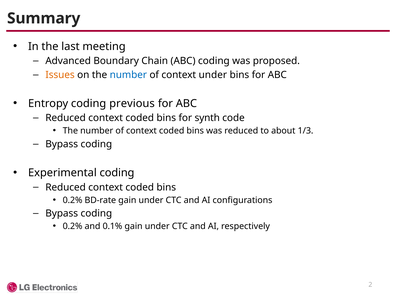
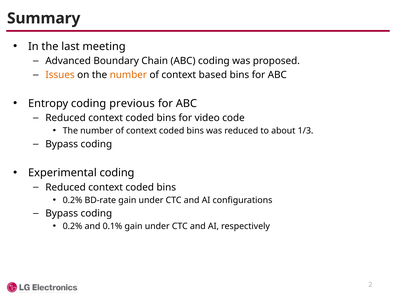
number colour: blue -> orange (128, 75)
context under: under -> based (213, 75)
synth: synth -> video (207, 118)
